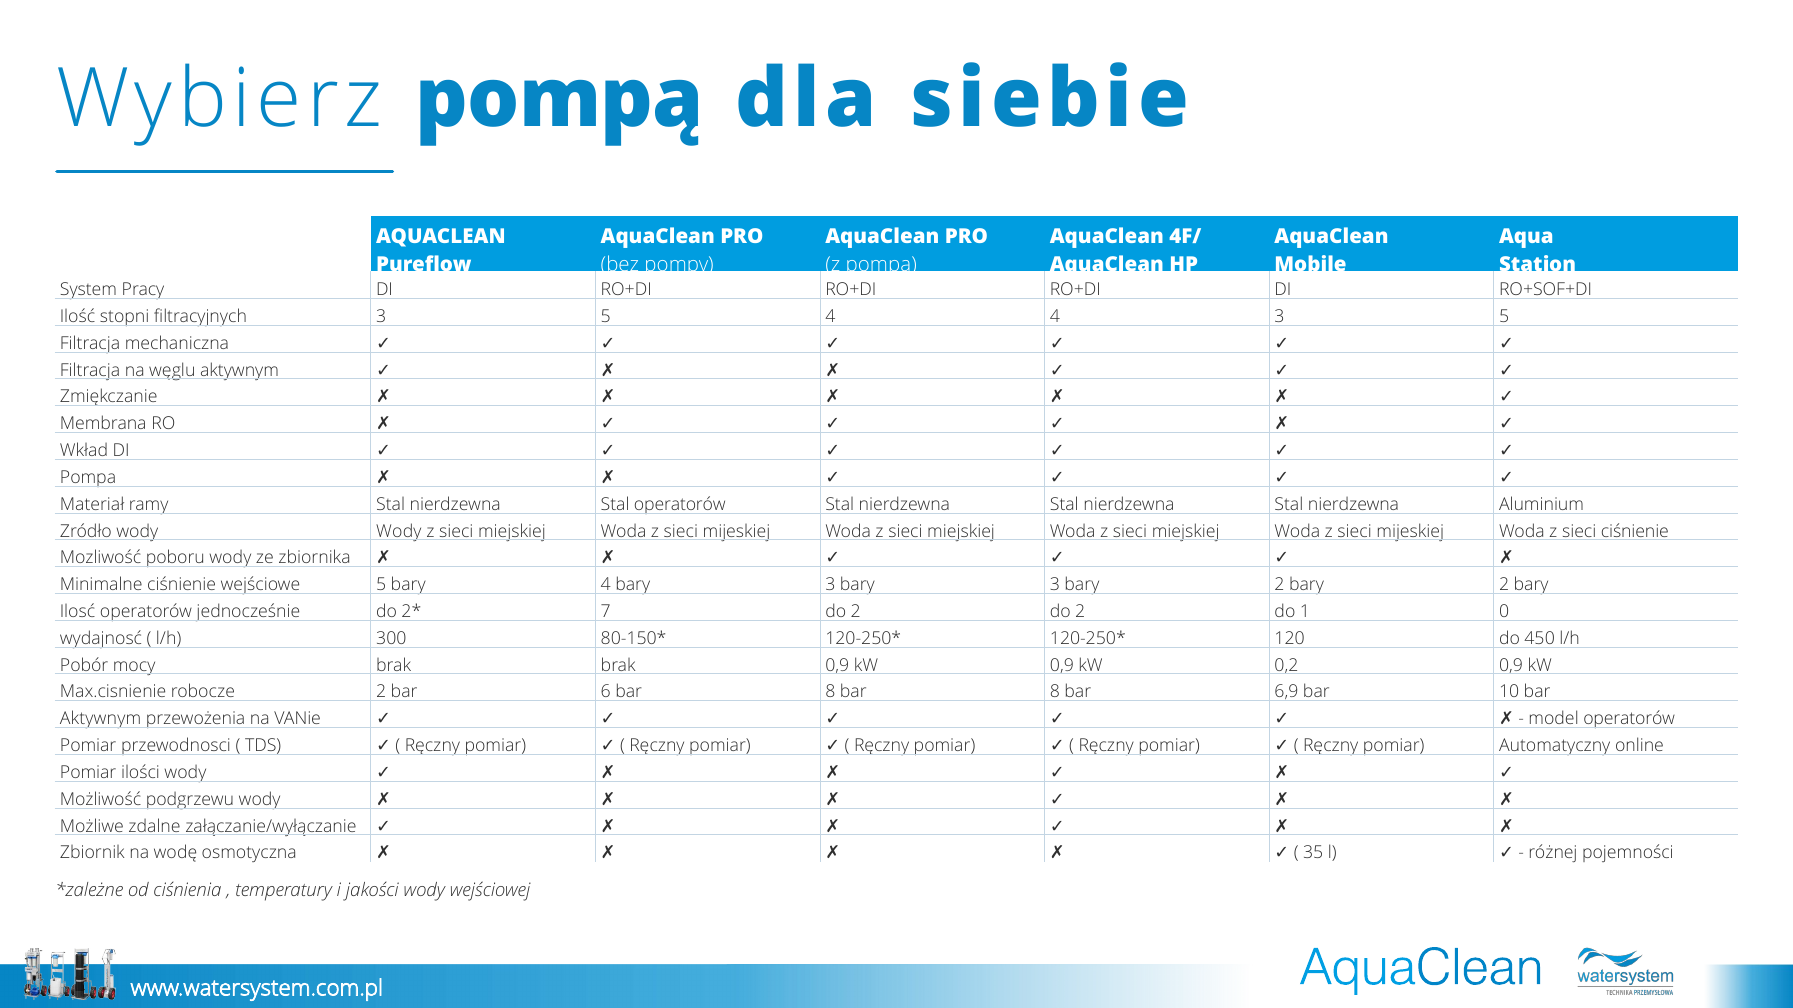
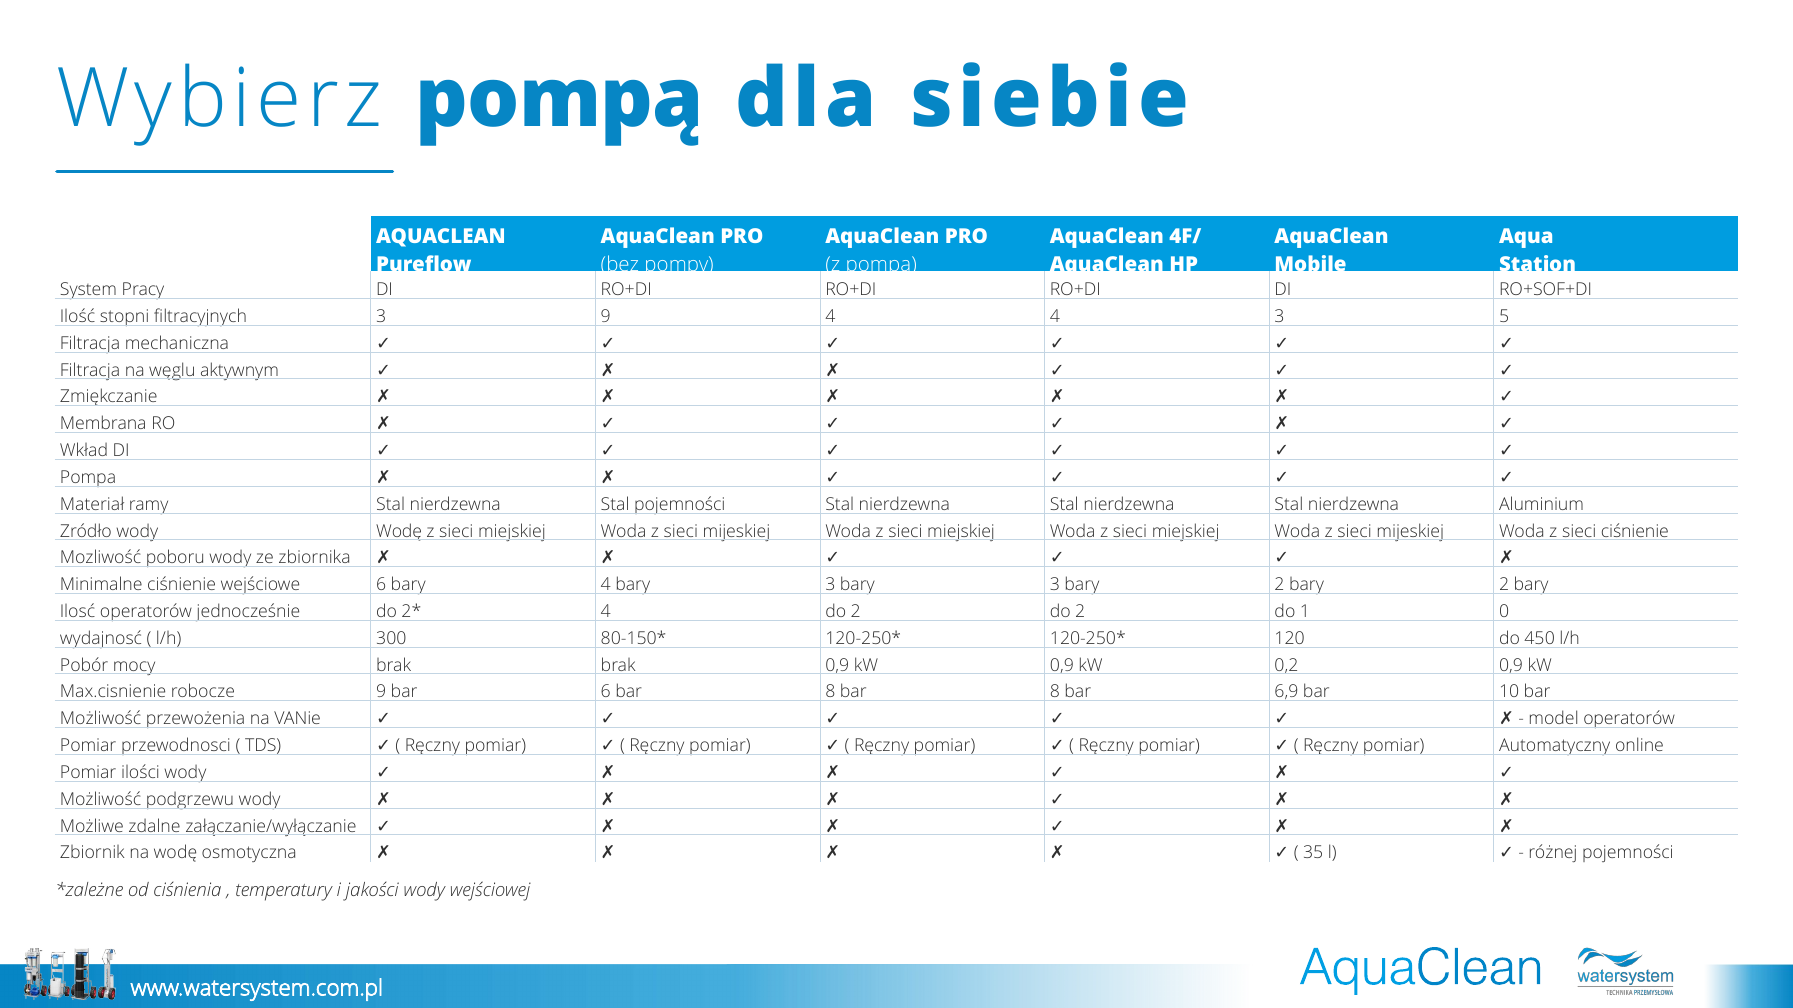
filtracyjnych 3 5: 5 -> 9 (606, 317)
Stal operatorów: operatorów -> pojemności (680, 505)
wody Wody: Wody -> Wodę (399, 531)
wejściowe 5: 5 -> 6 (381, 585)
7: 7 -> 4 (606, 612)
robocze 2: 2 -> 9 (381, 693)
Aktywnym: Aktywnym -> Możliwość (101, 719)
